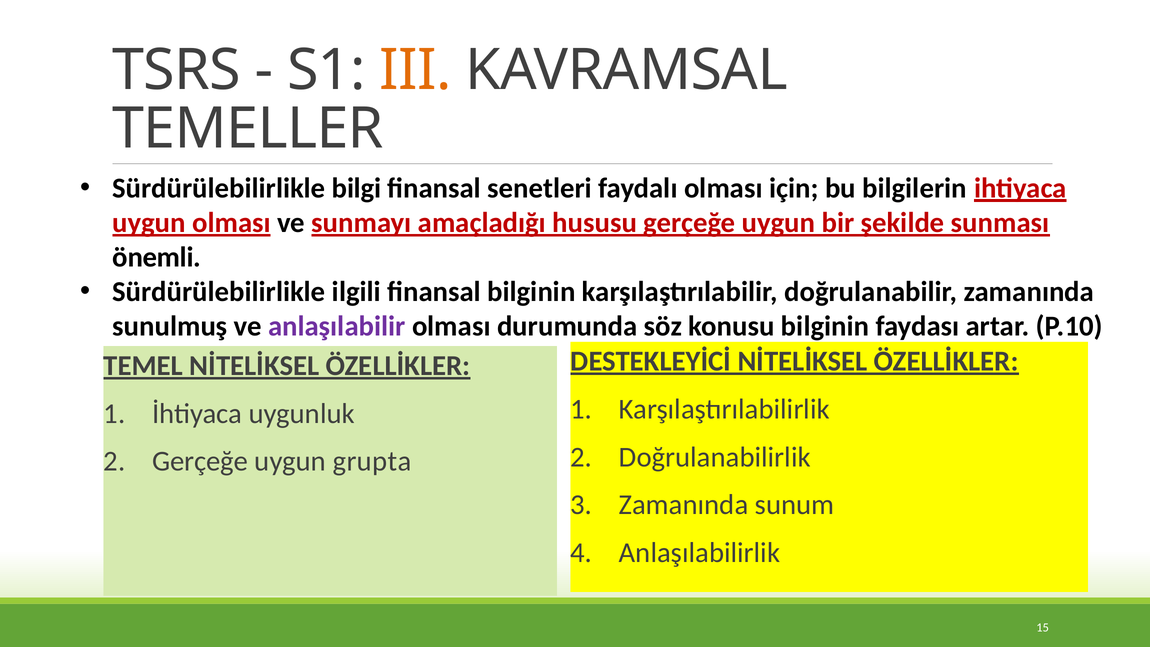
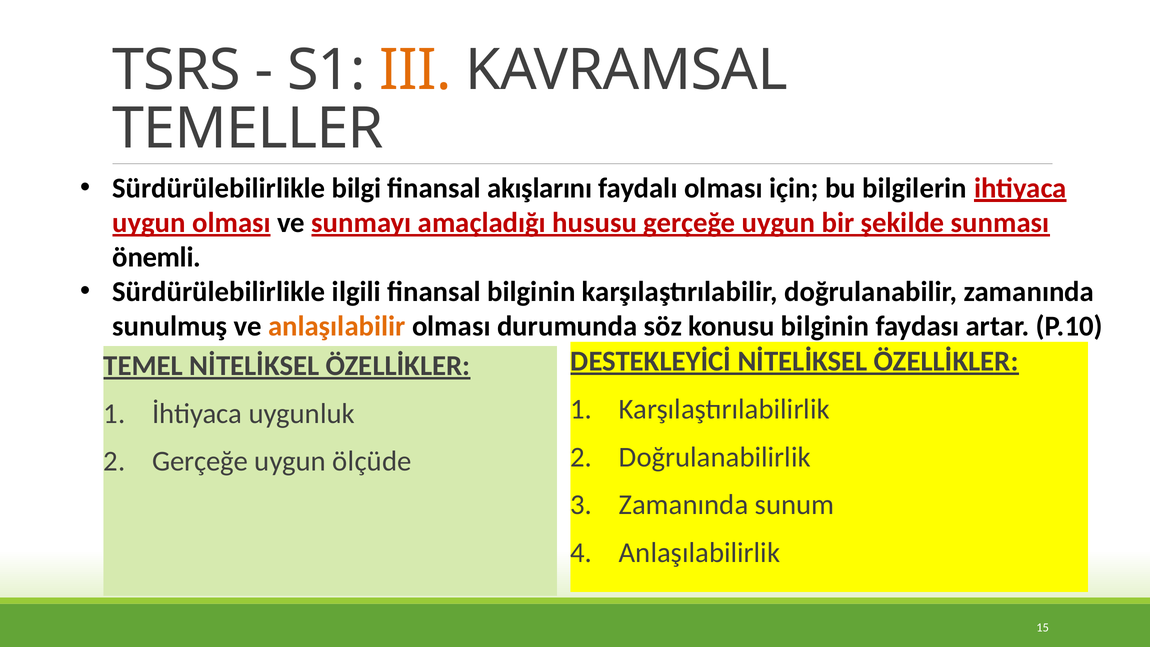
senetleri: senetleri -> akışlarını (540, 188)
anlaşılabilir colour: purple -> orange (337, 326)
grupta: grupta -> ölçüde (372, 461)
